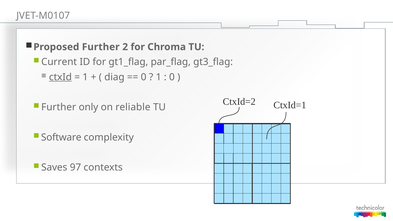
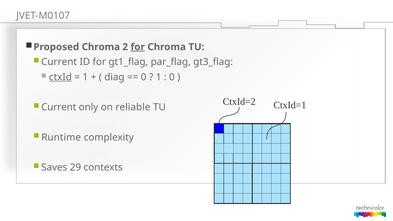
Proposed Further: Further -> Chroma (101, 47)
for underline: none -> present (138, 47)
Further: Further -> Current (59, 107)
Software: Software -> Runtime (61, 137)
97: 97 -> 29 (75, 168)
